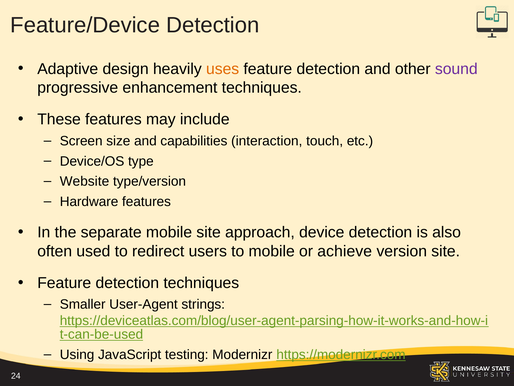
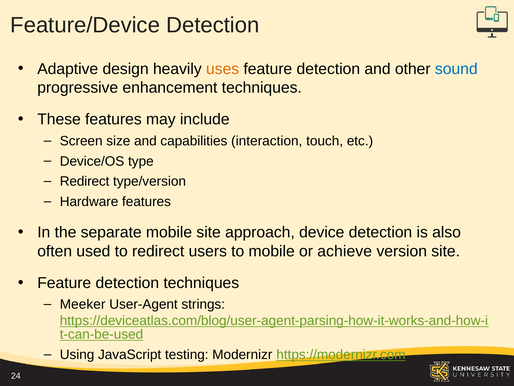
sound colour: purple -> blue (456, 69)
Website: Website -> Redirect (85, 181)
Smaller: Smaller -> Meeker (83, 304)
